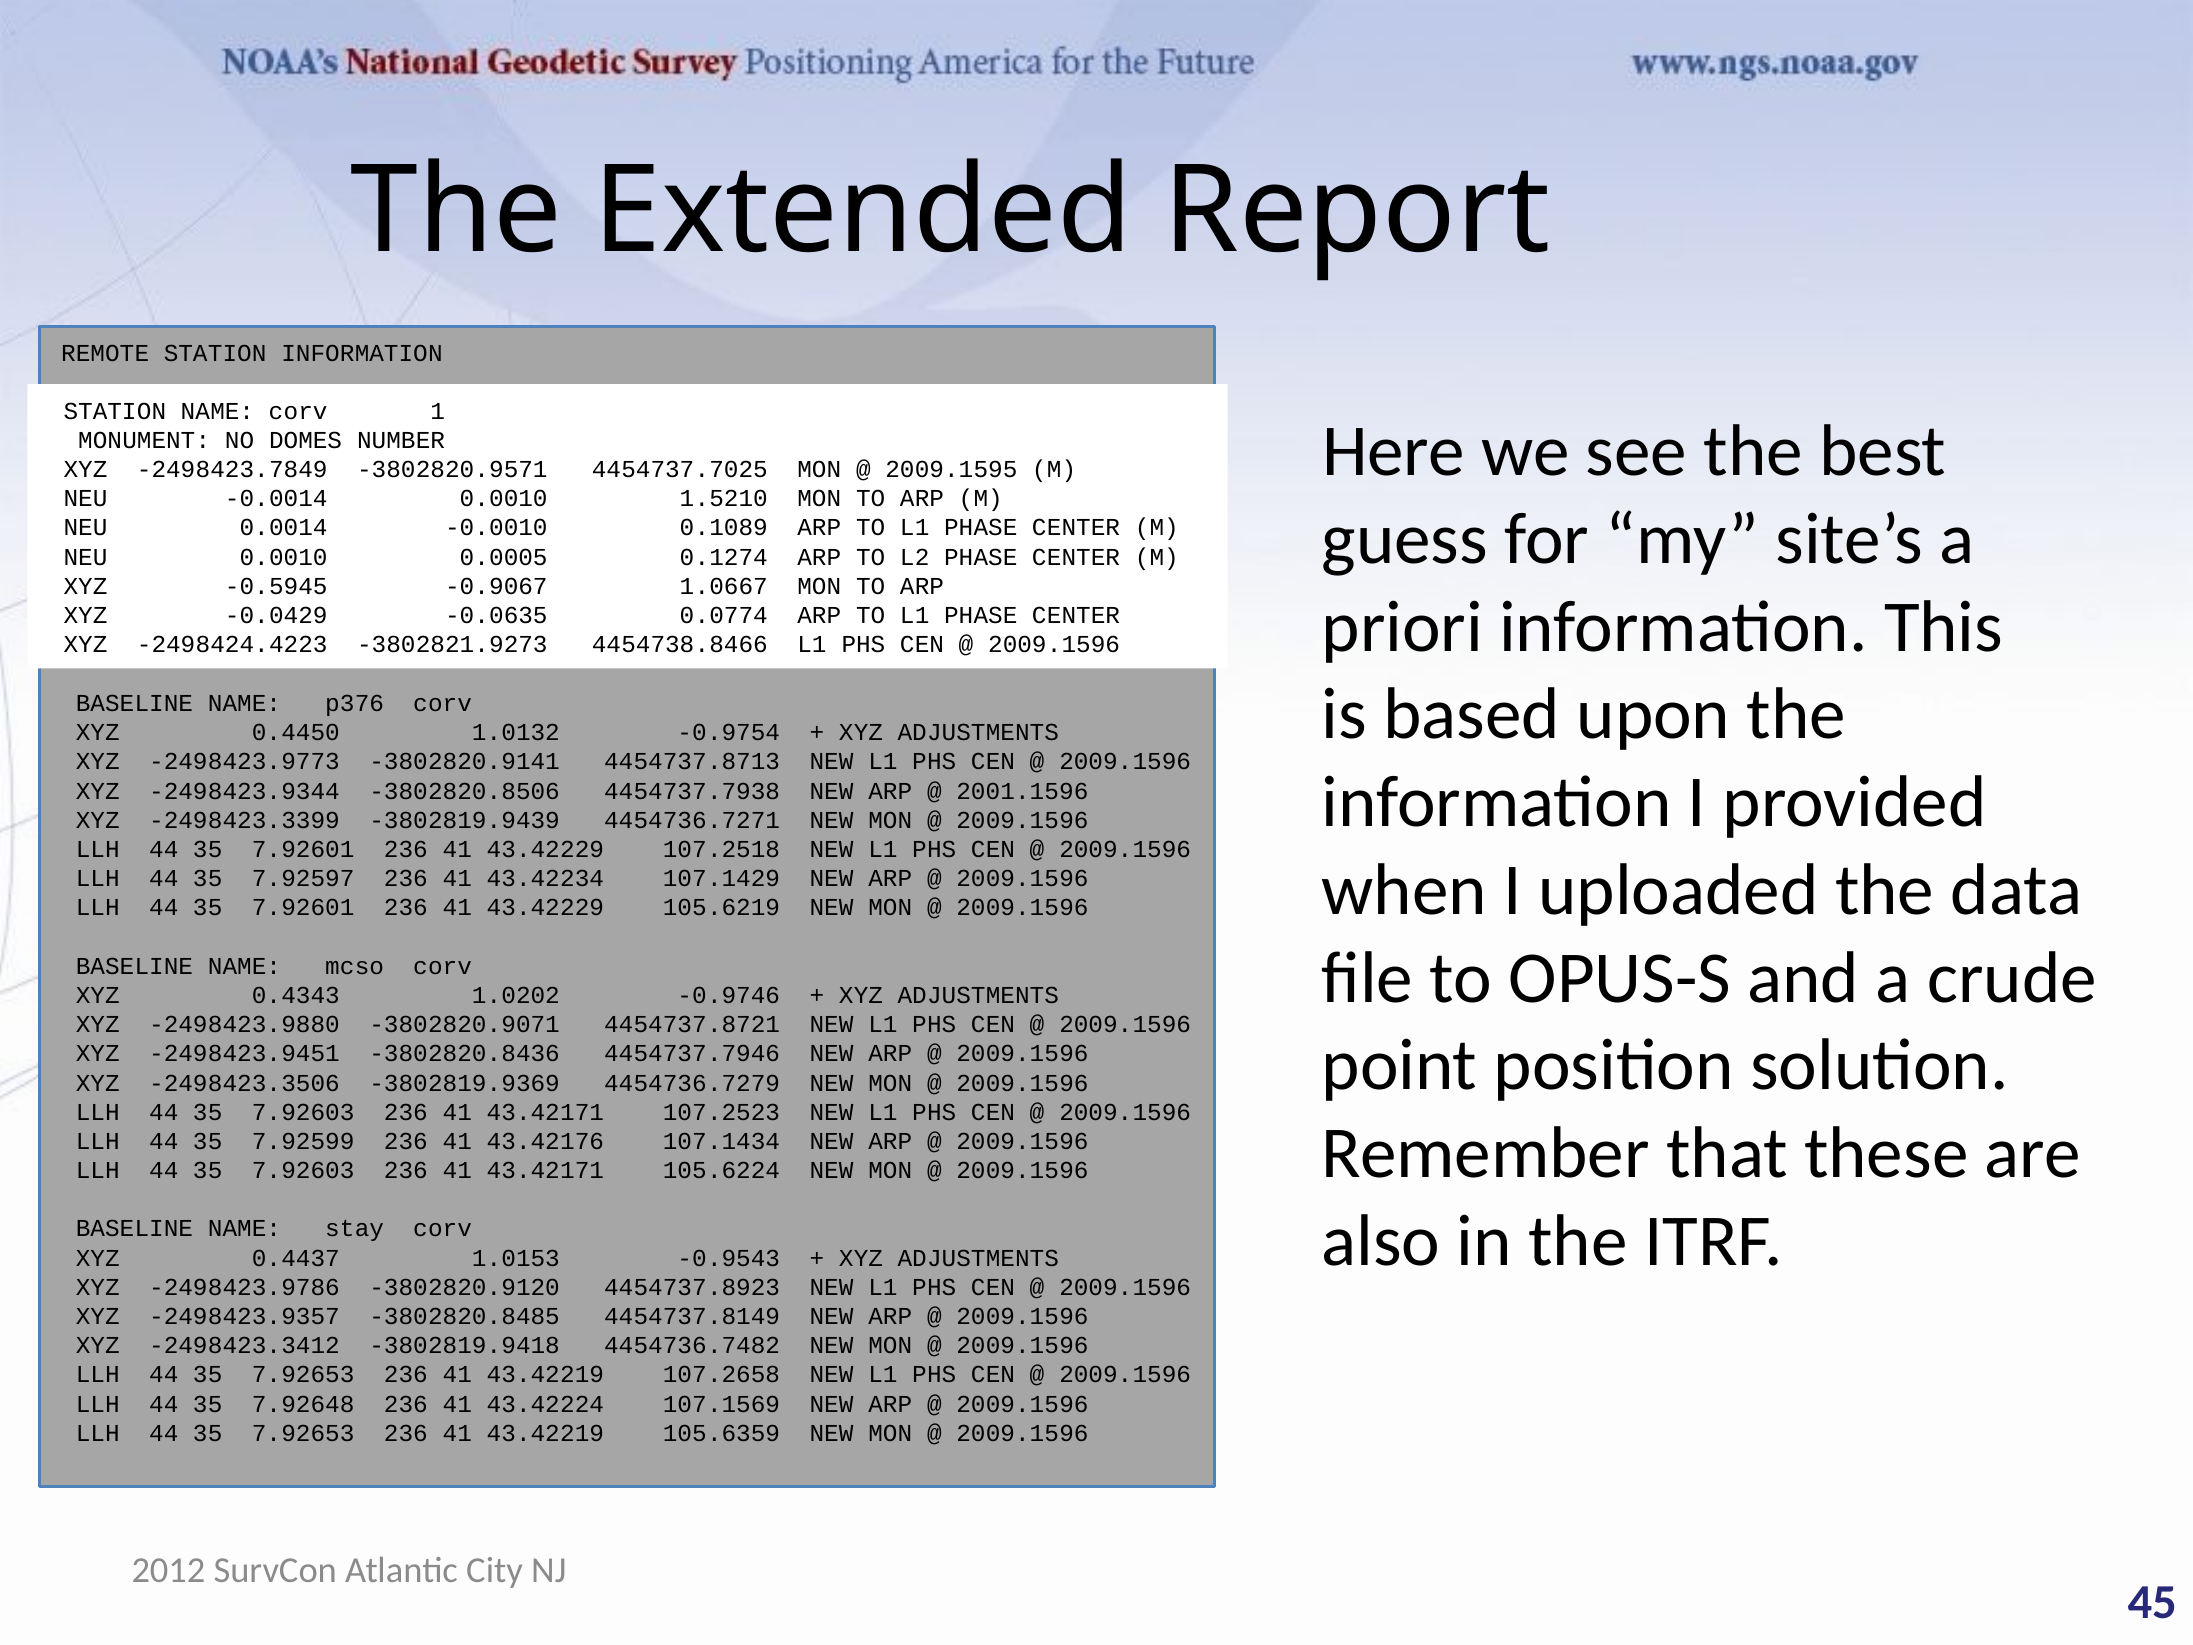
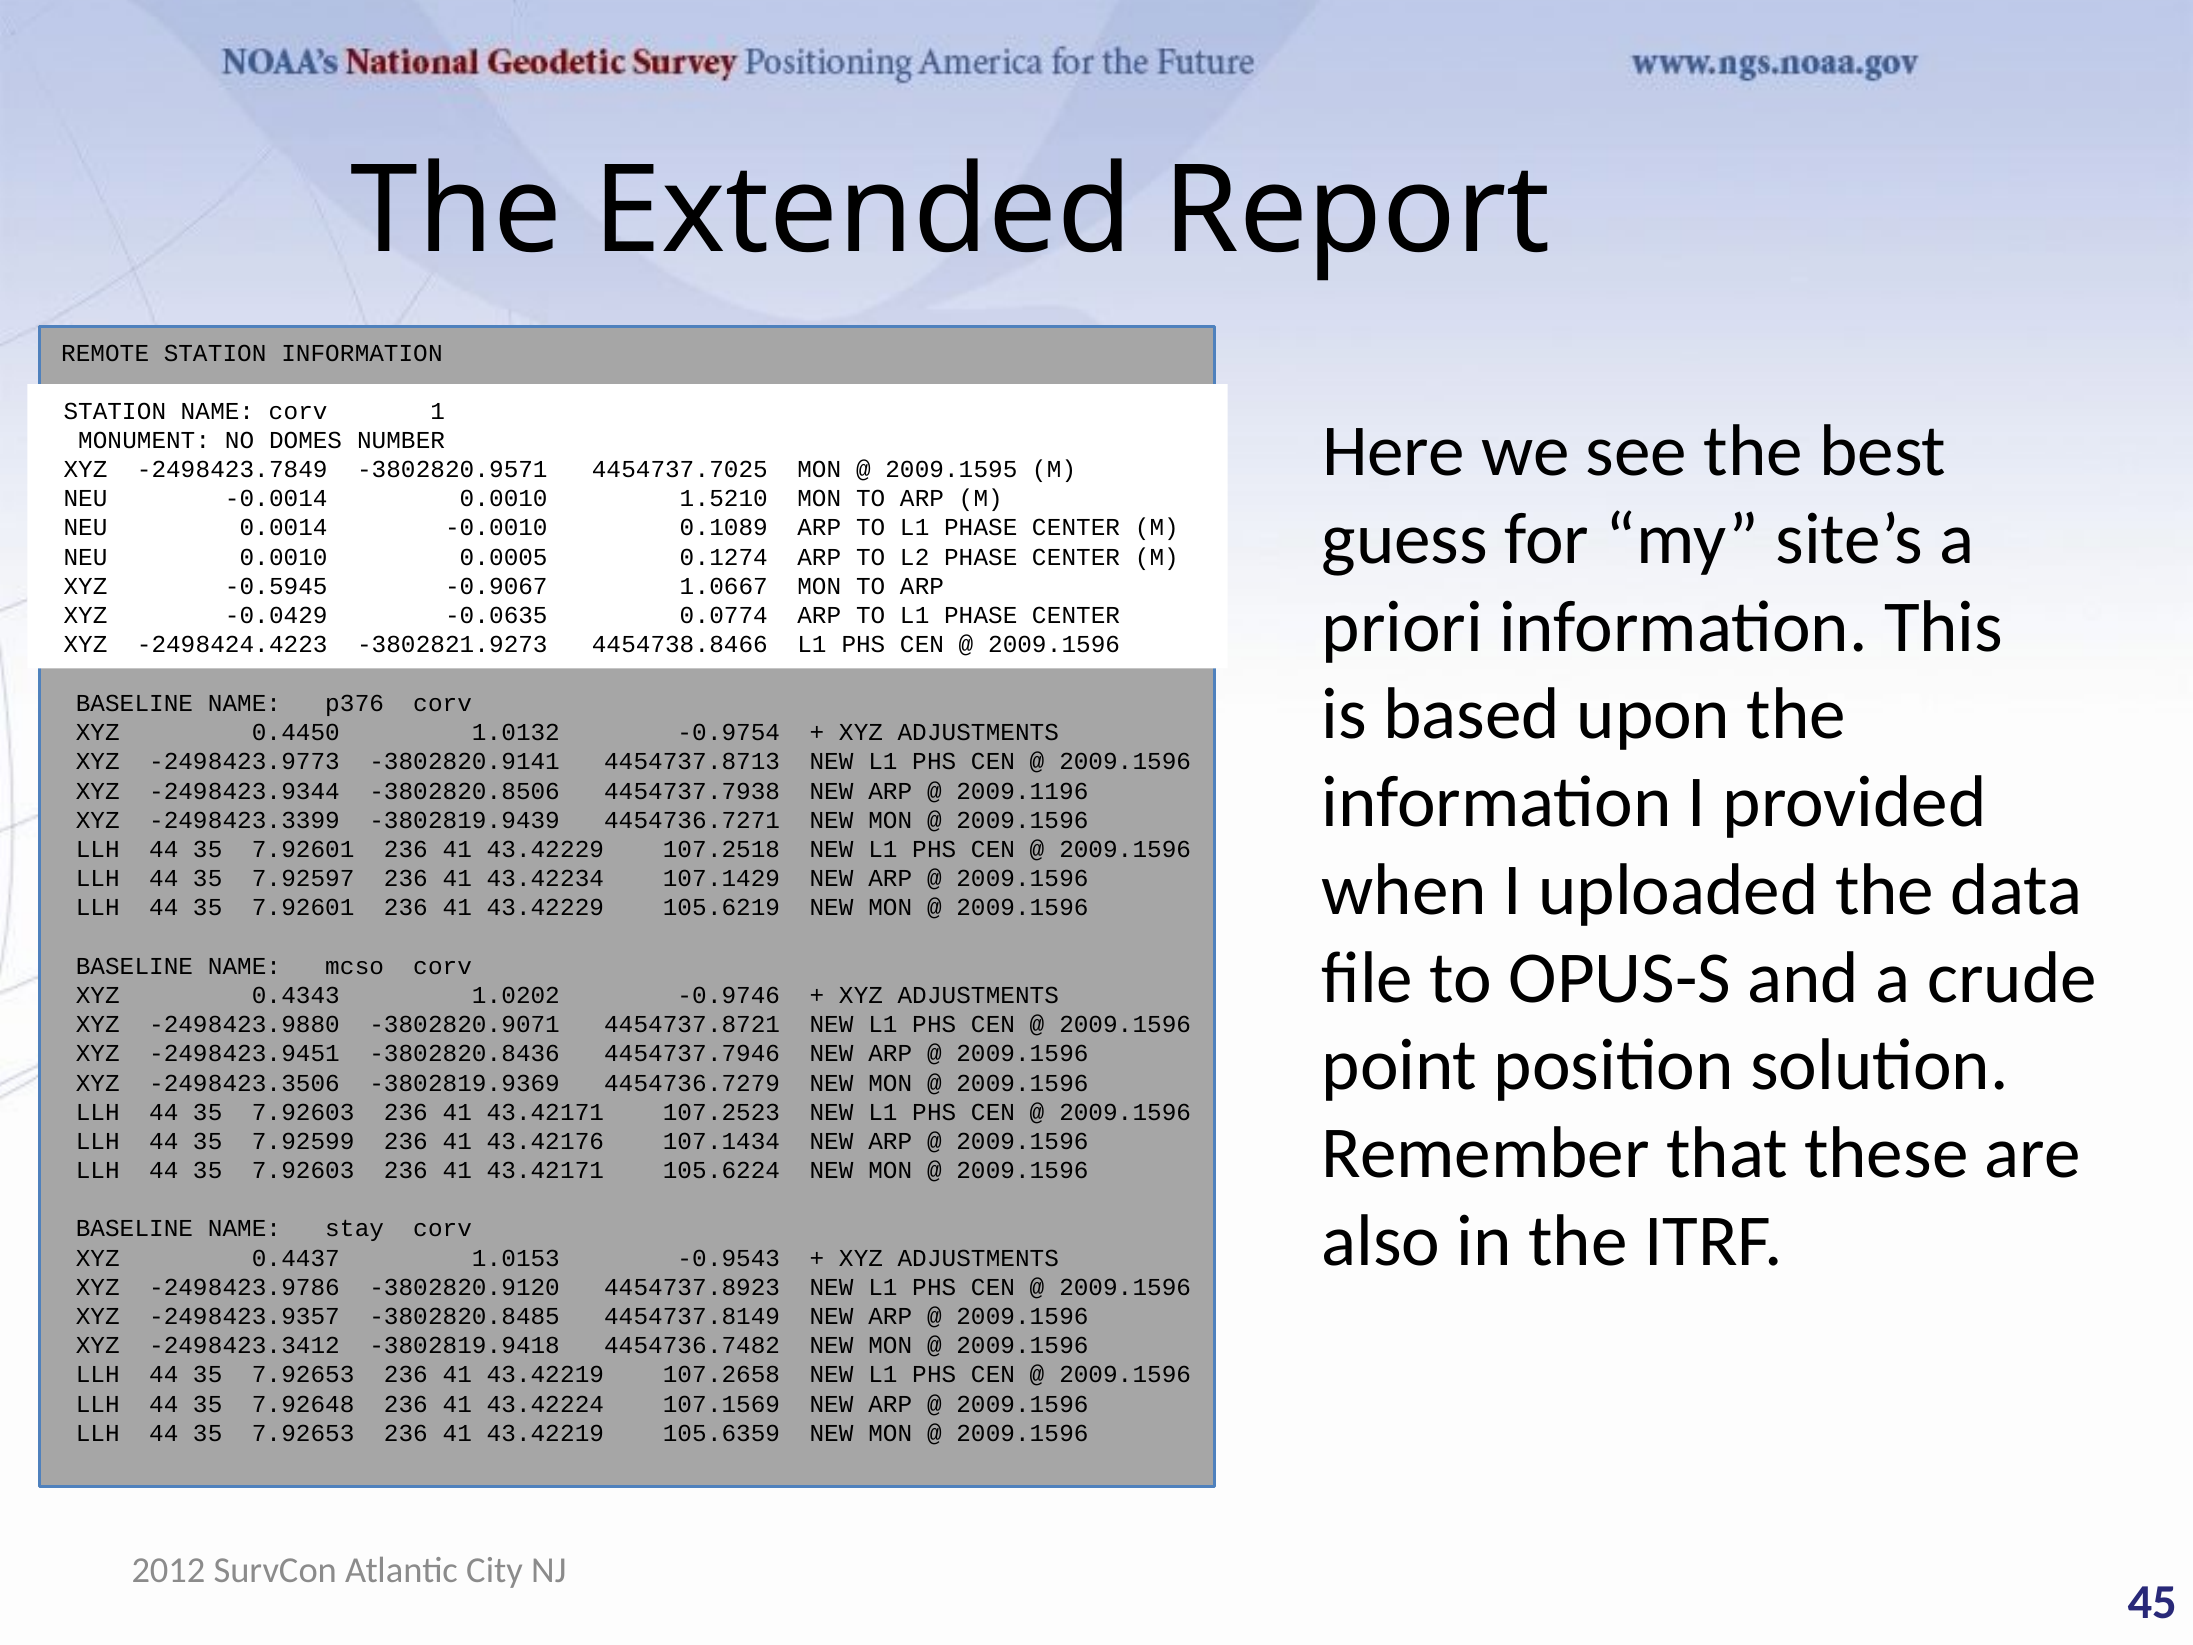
2001.1596: 2001.1596 -> 2009.1196 (1022, 791)
